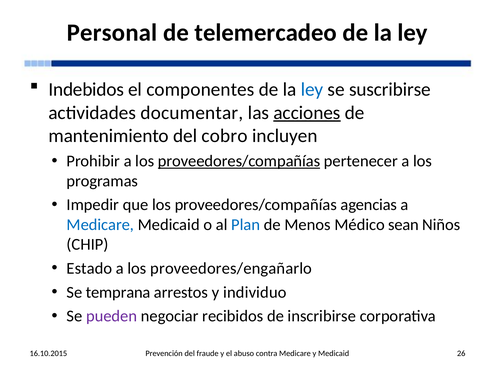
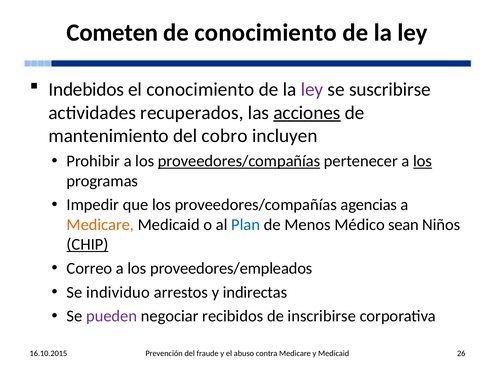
Personal: Personal -> Cometen (112, 33)
de telemercadeo: telemercadeo -> conocimiento (266, 33)
el componentes: componentes -> conocimiento (200, 90)
ley colour: blue -> purple (312, 90)
documentar: documentar -> recuperados (192, 113)
los underline: none -> present (423, 161)
Medicare colour: blue -> orange (100, 225)
CHIP underline: none -> present (88, 245)
Estado: Estado -> Correo (89, 269)
proveedores/engañarlo: proveedores/engañarlo -> proveedores/empleados (231, 269)
temprana: temprana -> individuo (118, 292)
individuo: individuo -> indirectas (255, 292)
